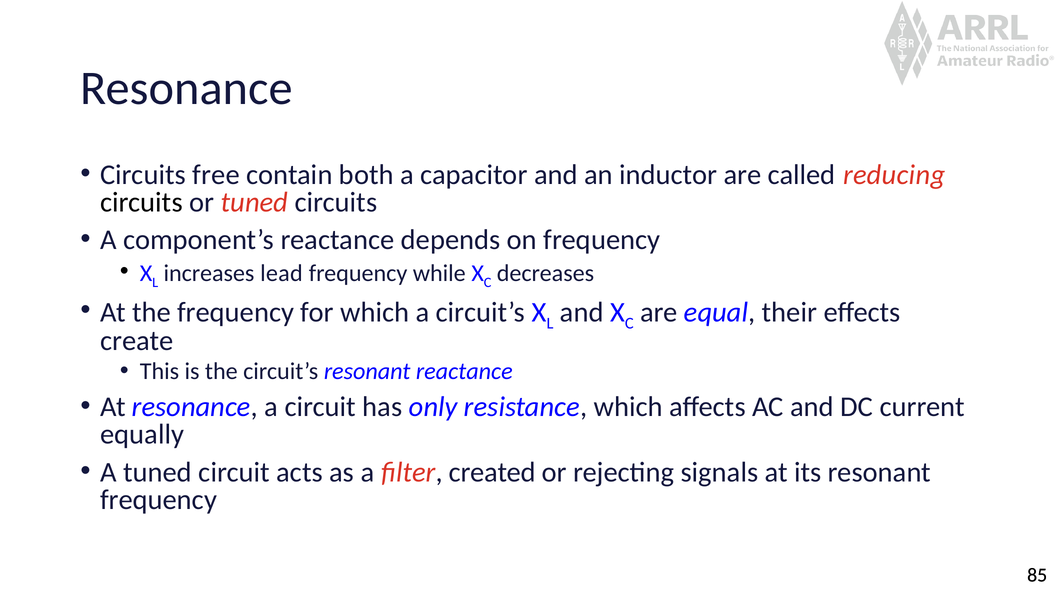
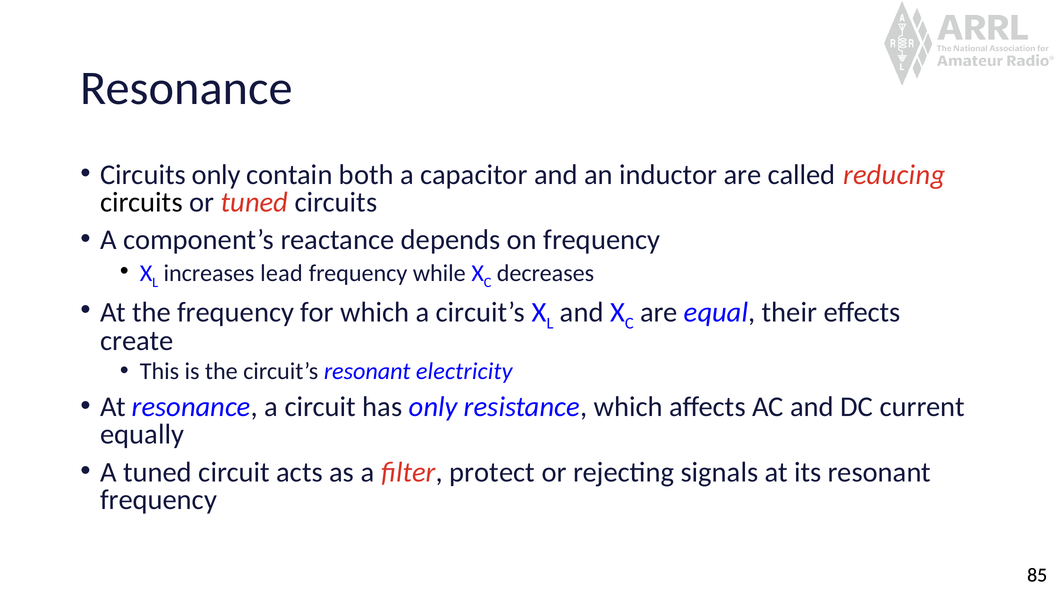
Circuits free: free -> only (216, 175)
resonant reactance: reactance -> electricity (464, 372)
created: created -> protect (492, 473)
